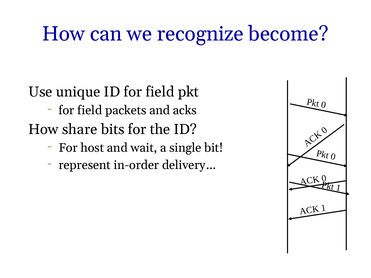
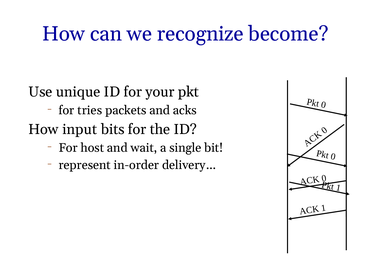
ID for field: field -> your (160, 92)
field: field -> tries (90, 110)
share: share -> input (80, 129)
